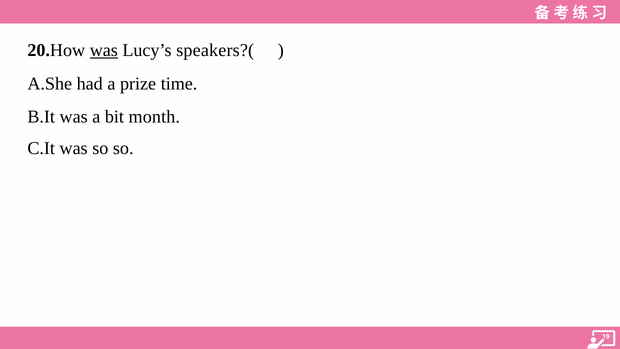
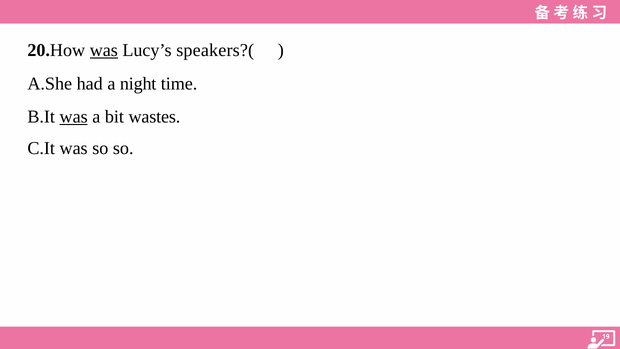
prize: prize -> night (138, 84)
was underline: none -> present (74, 117)
month: month -> wastes (154, 117)
